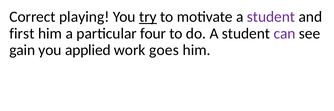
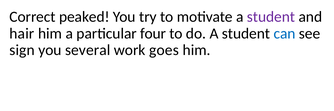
playing: playing -> peaked (84, 17)
try underline: present -> none (148, 17)
first: first -> hair (22, 34)
can colour: purple -> blue (285, 34)
gain: gain -> sign (22, 50)
applied: applied -> several (88, 50)
